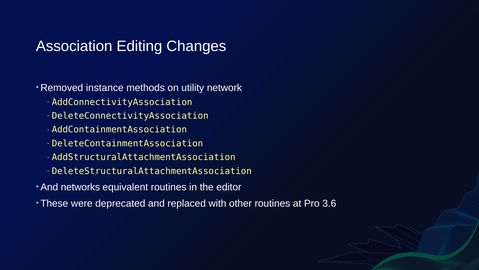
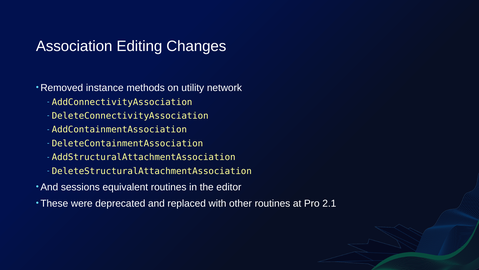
networks: networks -> sessions (80, 187)
3.6: 3.6 -> 2.1 (329, 203)
